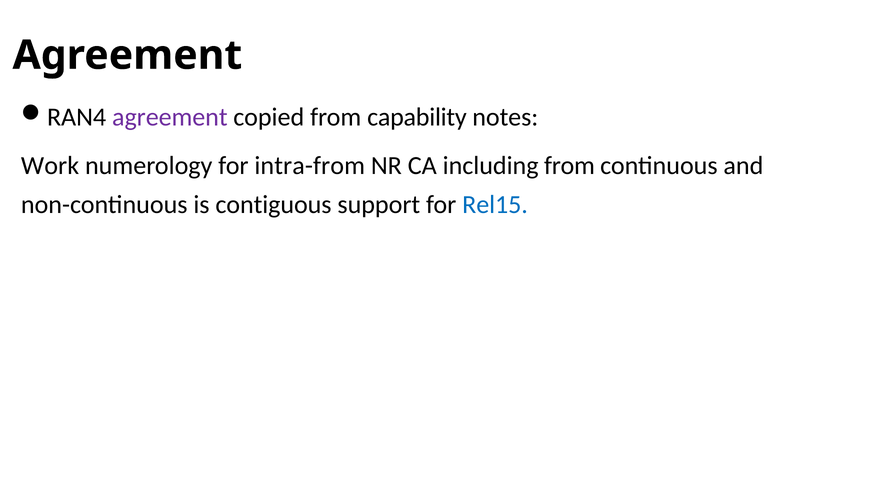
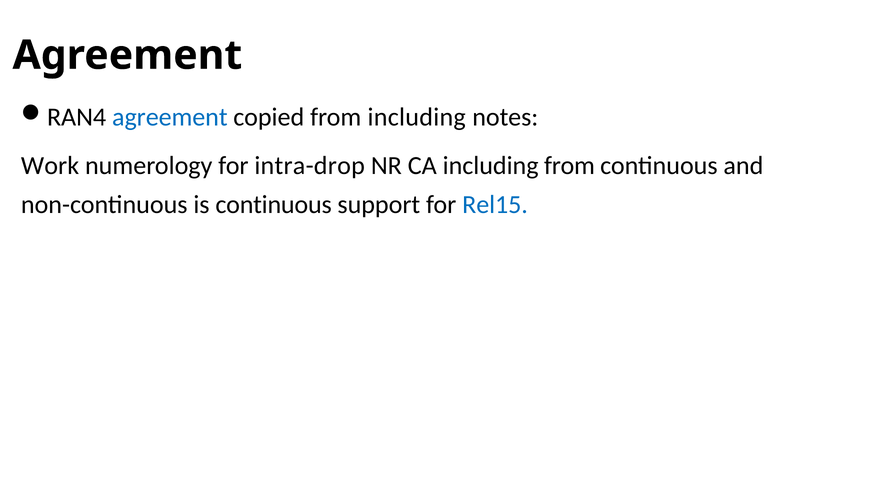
agreement colour: purple -> blue (170, 117)
from capability: capability -> including (417, 117)
intra-from: intra-from -> intra-drop (310, 166)
is contiguous: contiguous -> continuous (274, 205)
